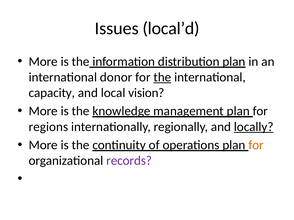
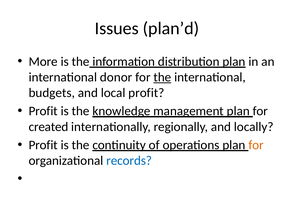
local’d: local’d -> plan’d (171, 28)
capacity: capacity -> budgets (52, 93)
local vision: vision -> profit (146, 93)
More: More -> Profit (43, 111)
regions: regions -> created (49, 127)
locally underline: present -> none (254, 127)
More: More -> Profit (43, 145)
records colour: purple -> blue (129, 161)
